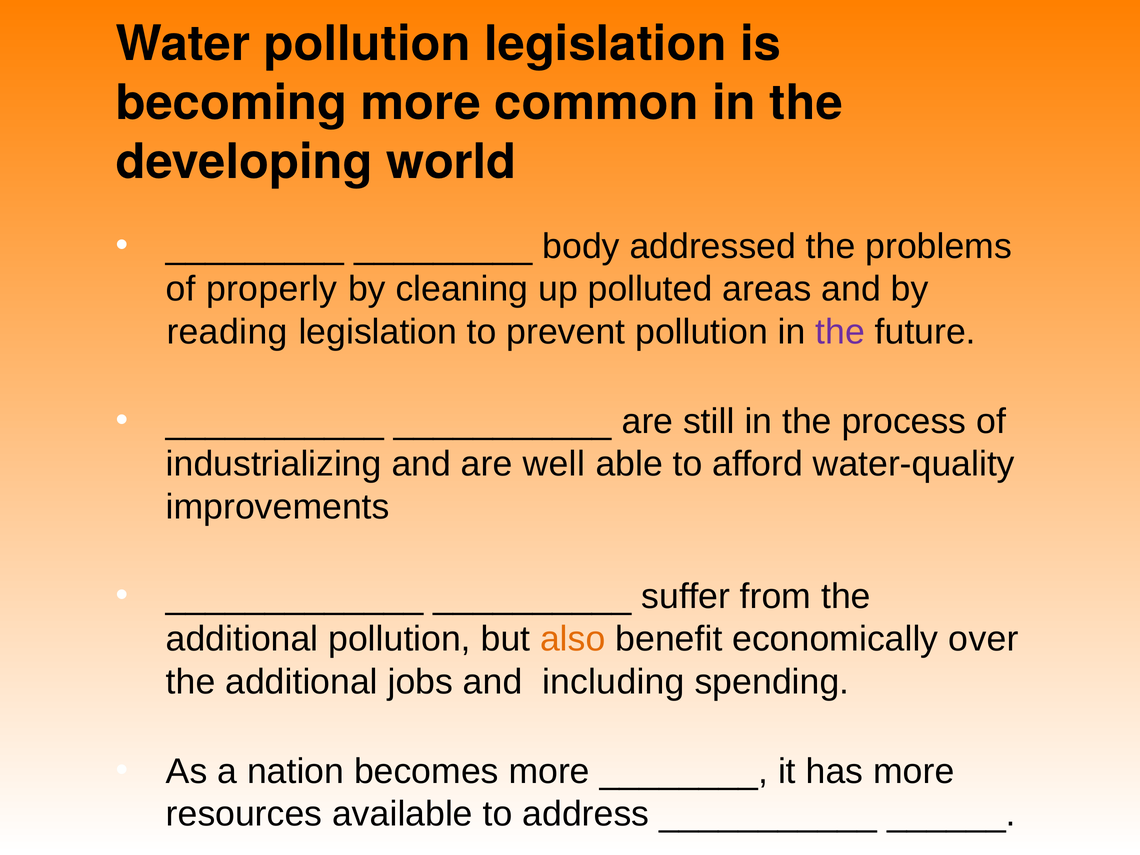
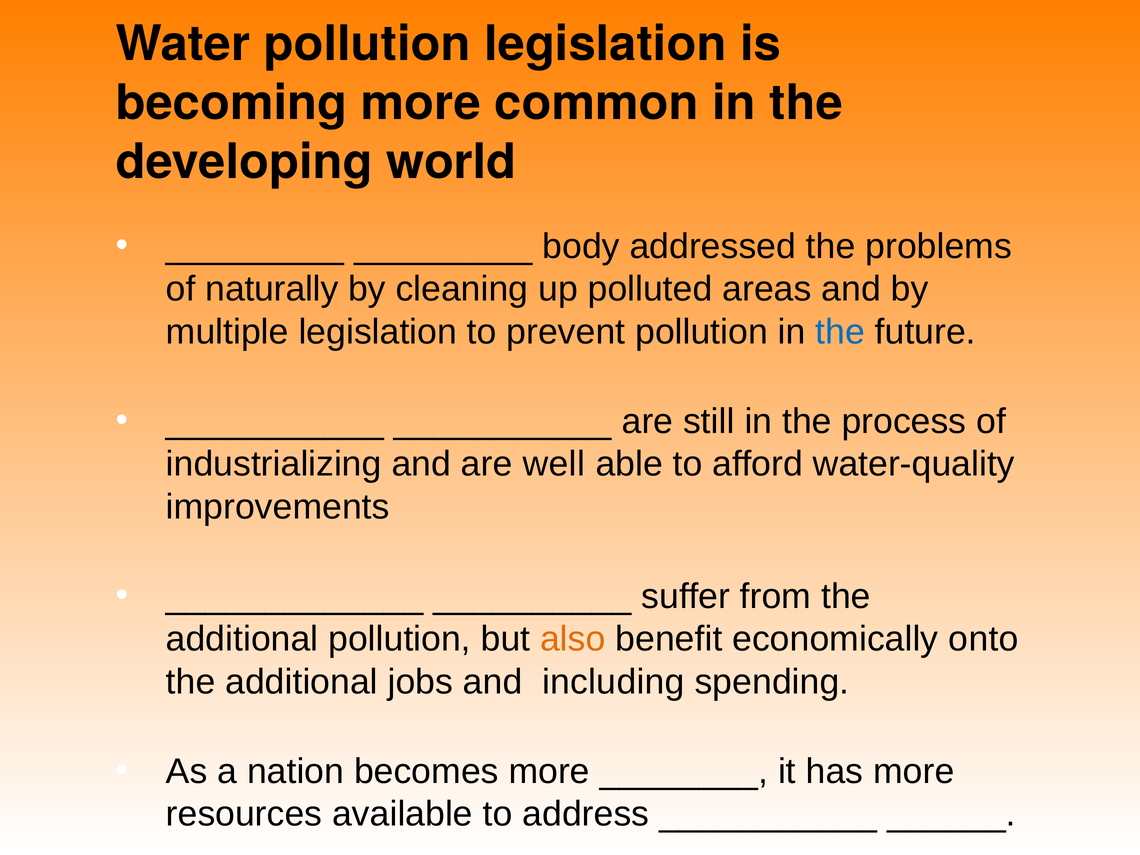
properly: properly -> naturally (272, 289)
reading: reading -> multiple (227, 332)
the colour: purple -> blue (840, 332)
over: over -> onto (984, 639)
